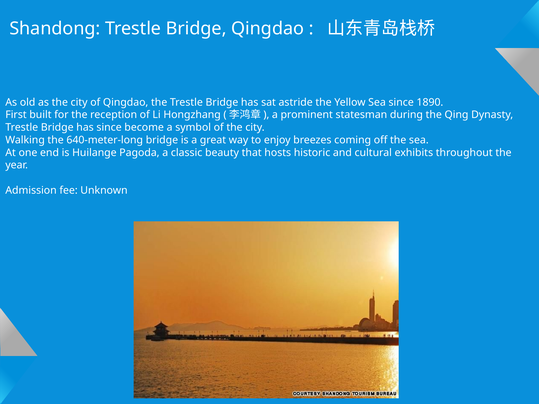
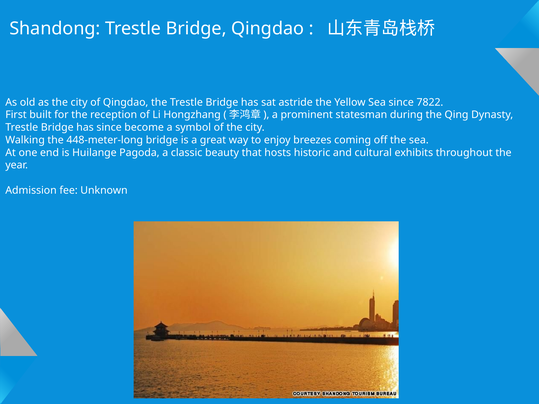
1890: 1890 -> 7822 (430, 102)
640-meter-long: 640-meter-long -> 448-meter-long (105, 140)
